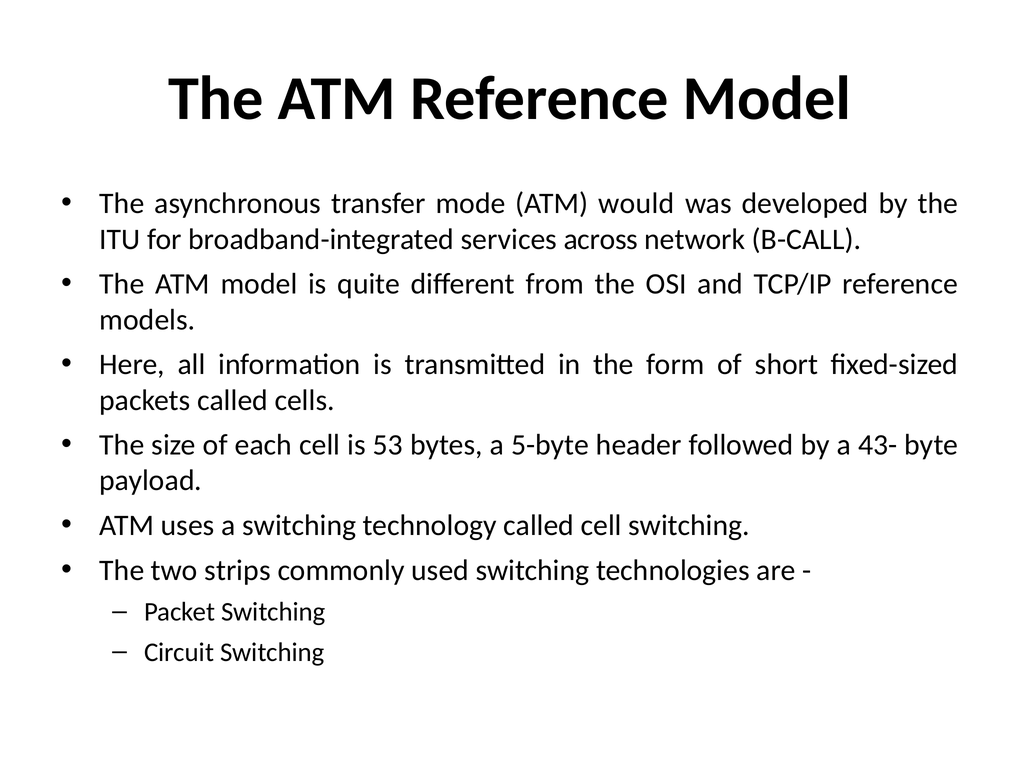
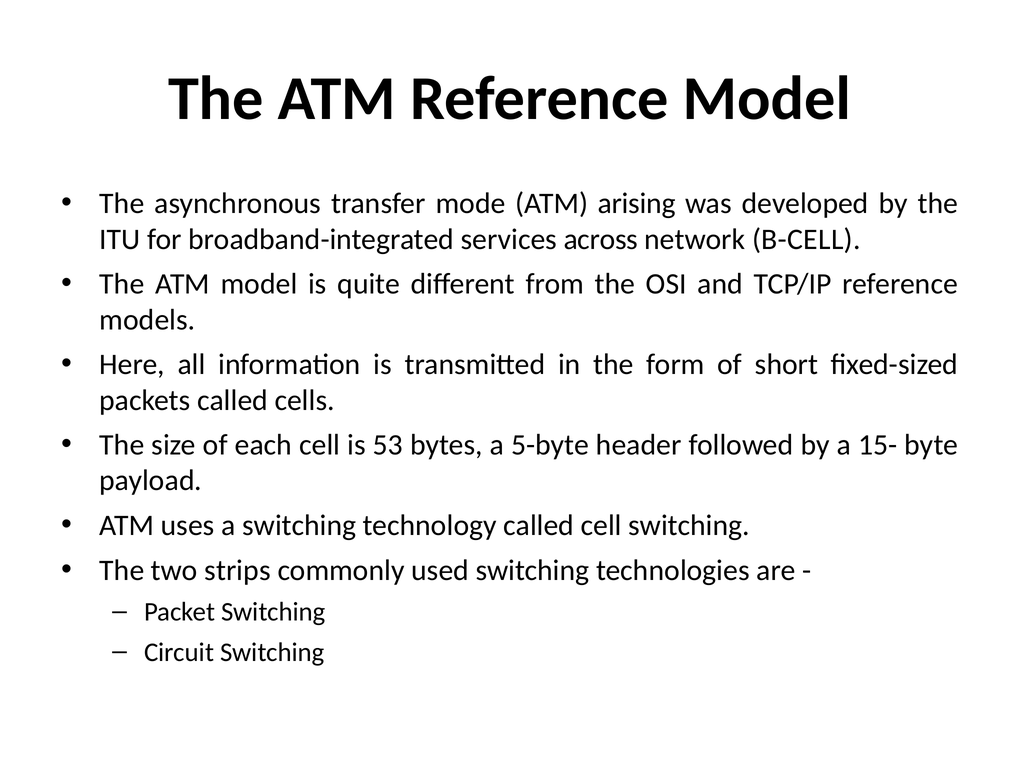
would: would -> arising (637, 204)
B-CALL: B-CALL -> B-CELL (806, 239)
43-: 43- -> 15- (878, 445)
